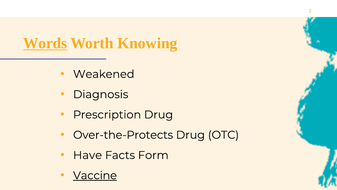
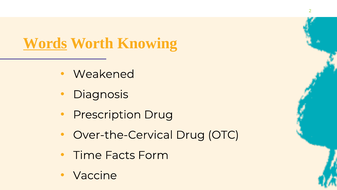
Over-the-Protects: Over-the-Protects -> Over-the-Cervical (123, 135)
Have: Have -> Time (88, 155)
Vaccine underline: present -> none (95, 175)
